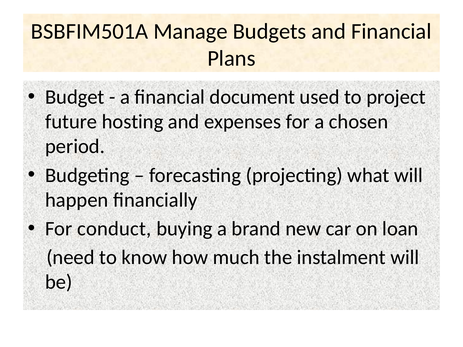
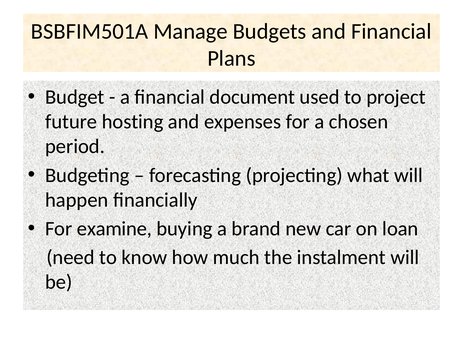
conduct: conduct -> examine (114, 229)
